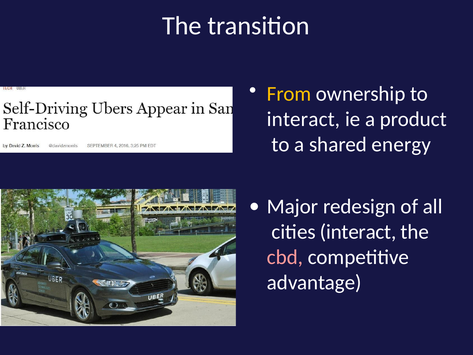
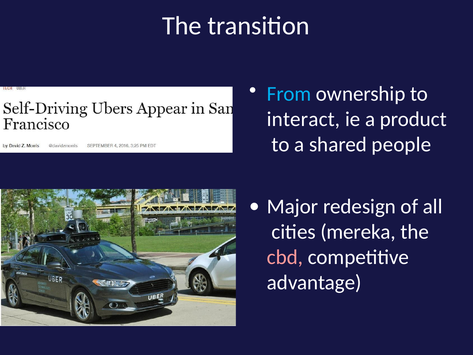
From colour: yellow -> light blue (289, 94)
energy: energy -> people (401, 144)
cities interact: interact -> mereka (358, 232)
